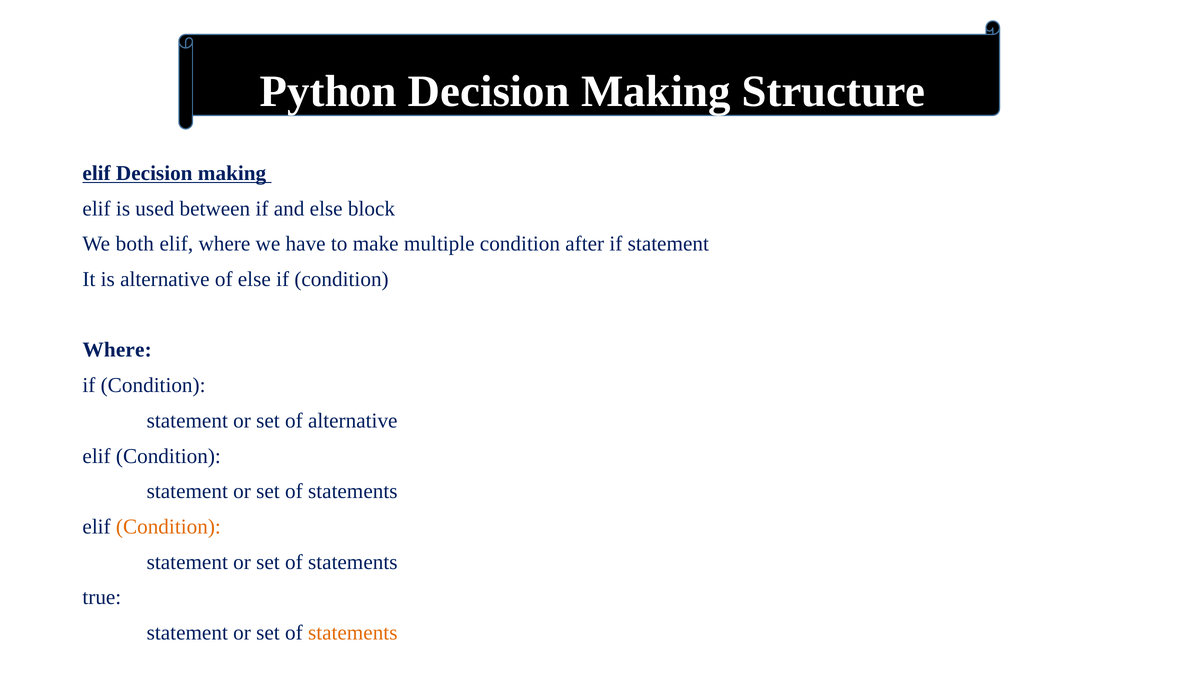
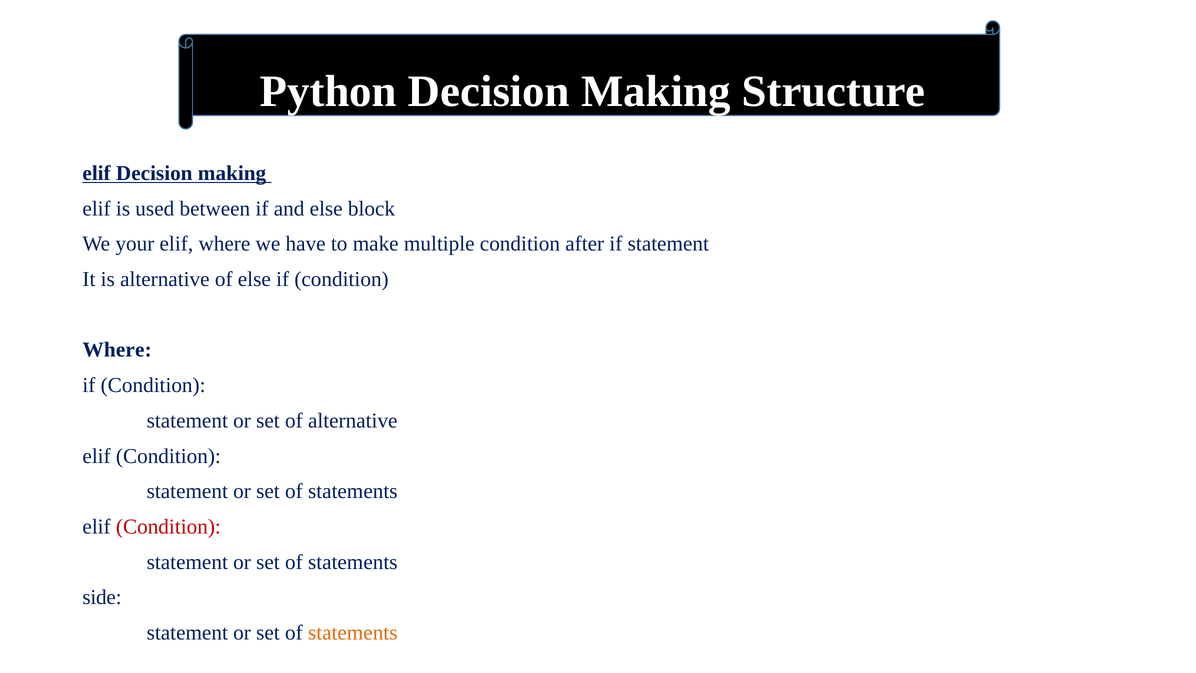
both: both -> your (135, 244)
Condition colour: orange -> red (168, 527)
true: true -> side (102, 597)
